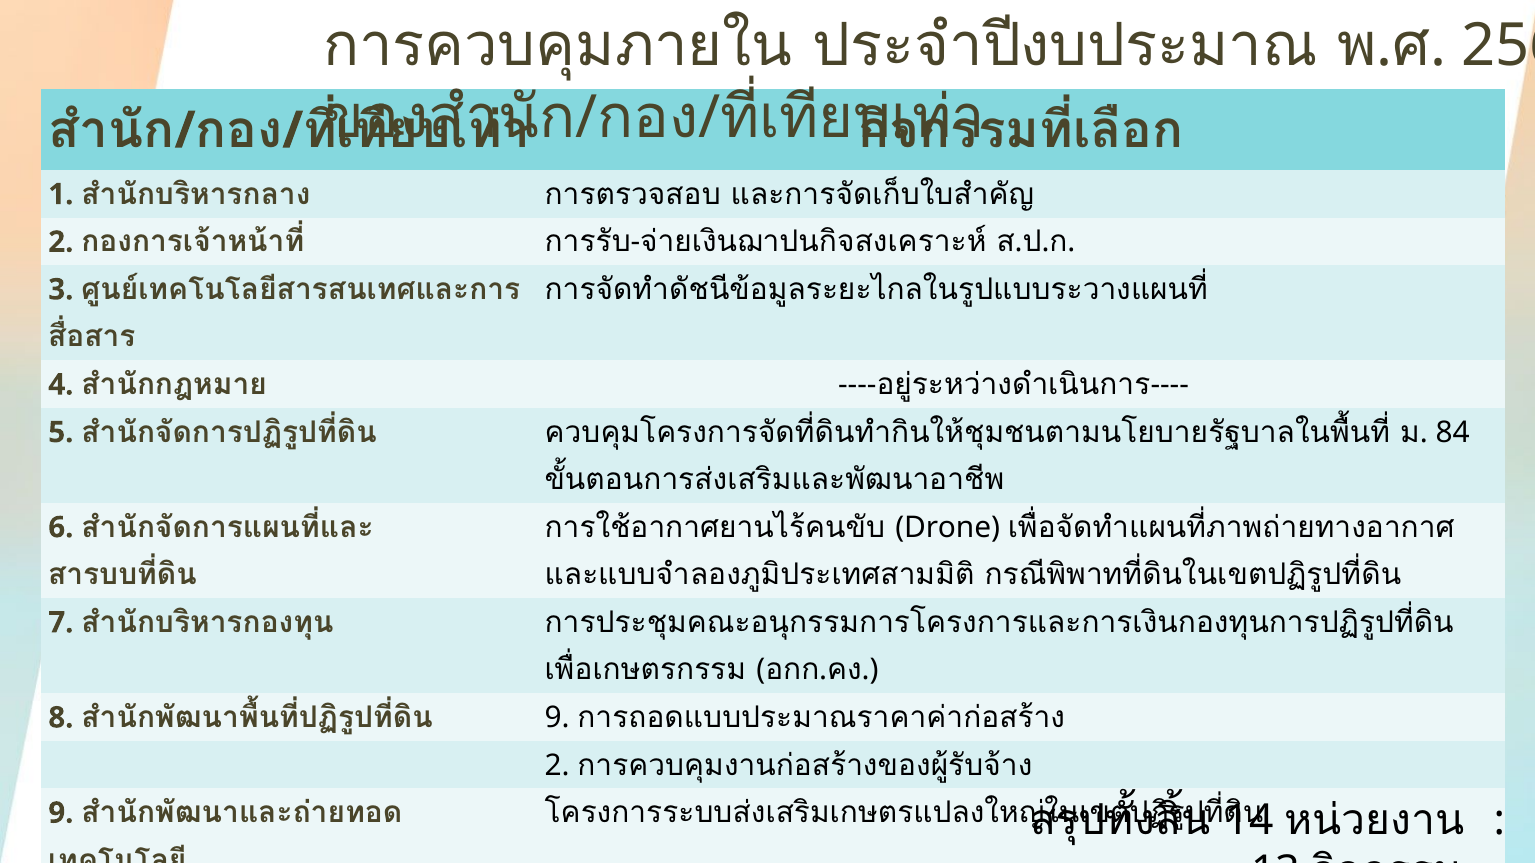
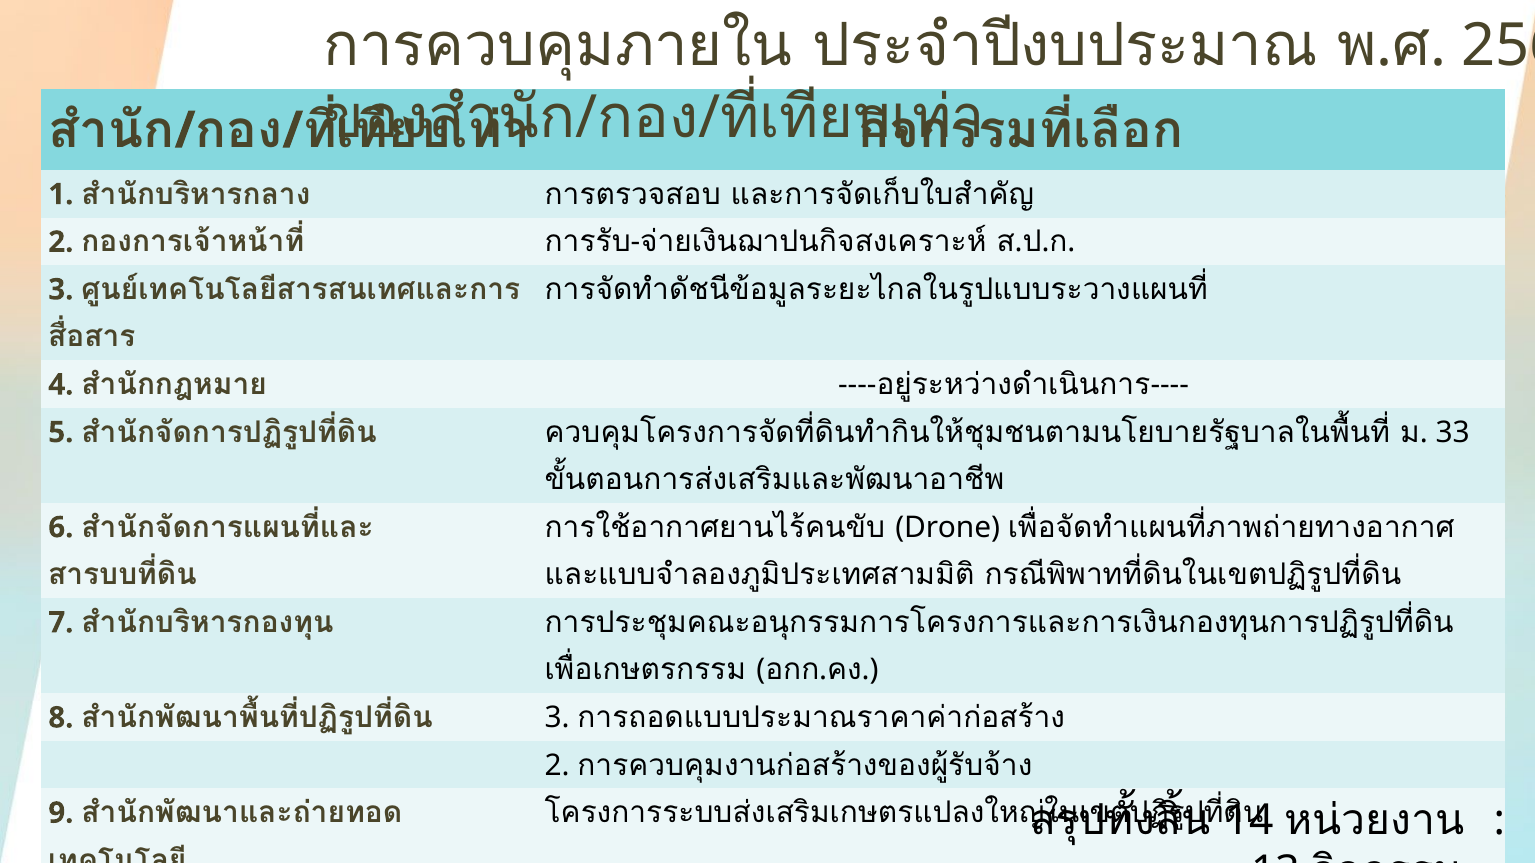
84: 84 -> 33 (1453, 433)
9: 9 -> 3 (557, 718)
